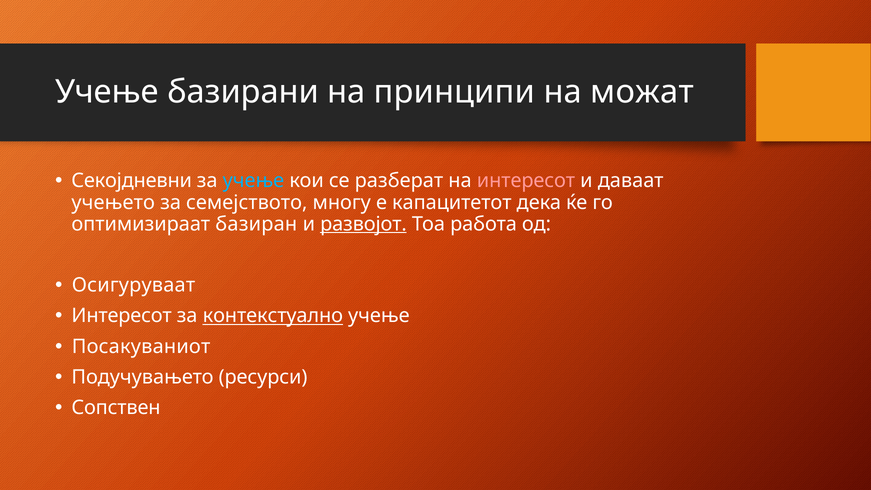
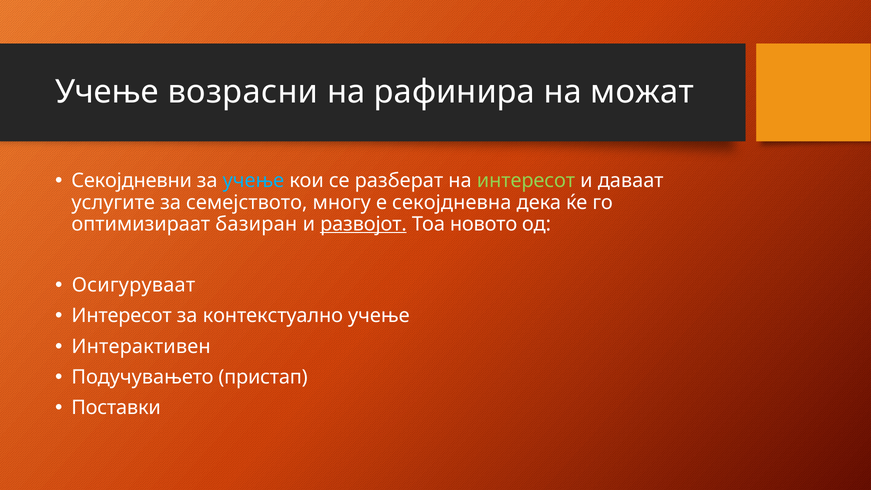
базирани: базирани -> возрасни (243, 92)
принципи: принципи -> рафинира (454, 92)
интересот colour: pink -> light green (526, 181)
учењето: учењето -> услугите (113, 202)
капацитетот: капацитетот -> секојдневна (452, 202)
работа: работа -> новото (484, 224)
контекстуално underline: present -> none (273, 316)
Посакуваниот: Посакуваниот -> Интерактивен (141, 346)
ресурси: ресурси -> пристап (263, 377)
Сопствен: Сопствен -> Поставки (116, 408)
